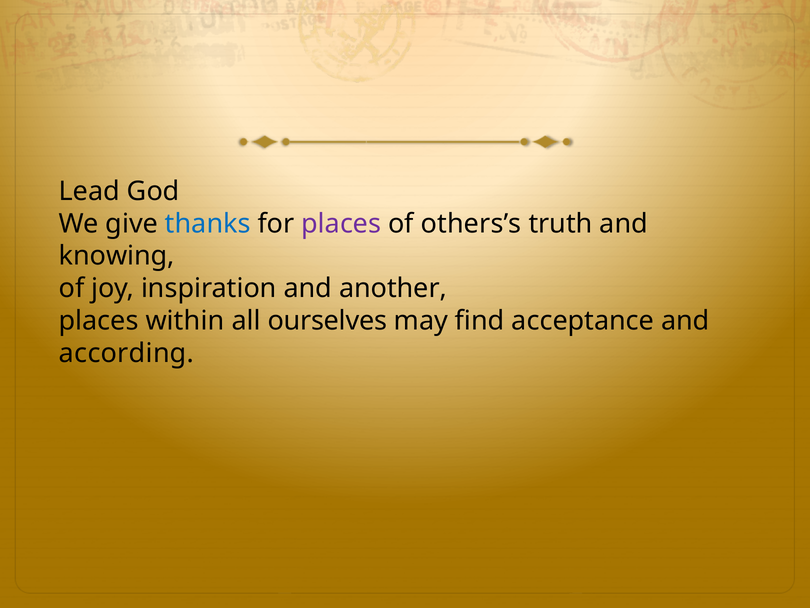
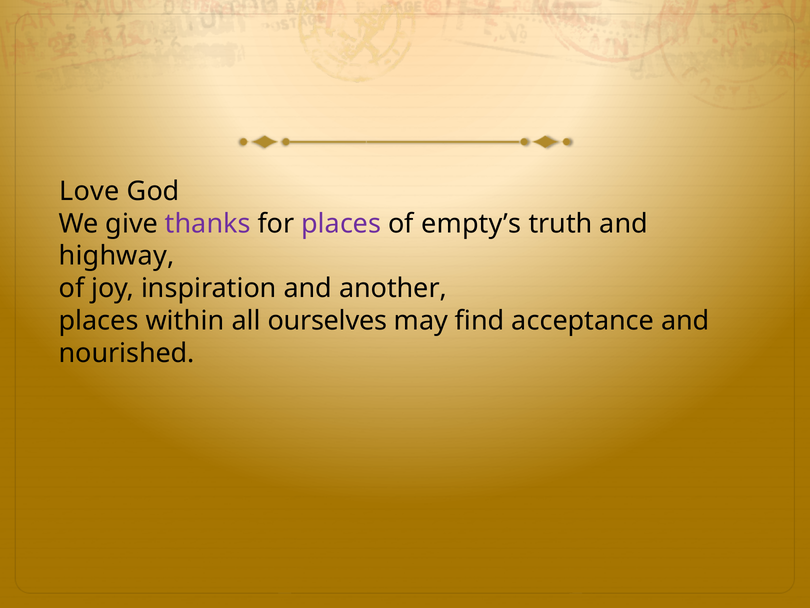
Lead: Lead -> Love (89, 191)
thanks colour: blue -> purple (208, 223)
others’s: others’s -> empty’s (471, 223)
knowing: knowing -> highway (117, 256)
according: according -> nourished (127, 353)
